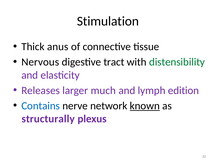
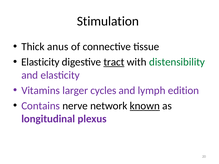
Nervous: Nervous -> Elasticity (40, 62)
tract underline: none -> present (114, 62)
Releases: Releases -> Vitamins (41, 91)
much: much -> cycles (103, 91)
Contains colour: blue -> purple (41, 106)
structurally: structurally -> longitudinal (48, 119)
